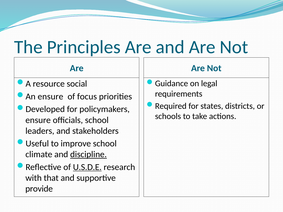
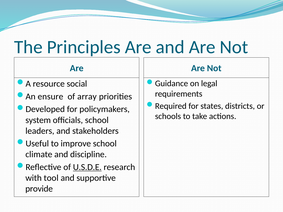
focus: focus -> array (87, 97)
ensure: ensure -> system (38, 120)
discipline underline: present -> none (89, 155)
that: that -> tool (51, 178)
